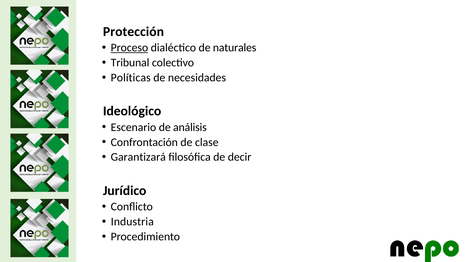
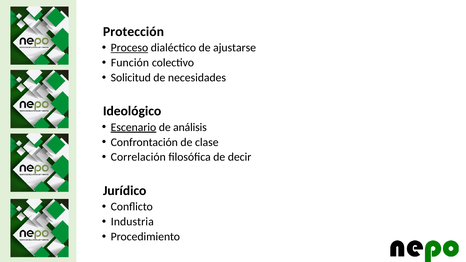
naturales: naturales -> ajustarse (235, 48)
Tribunal: Tribunal -> Función (130, 63)
Políticas: Políticas -> Solicitud (131, 78)
Escenario underline: none -> present (133, 127)
Garantizará: Garantizará -> Correlación (138, 157)
